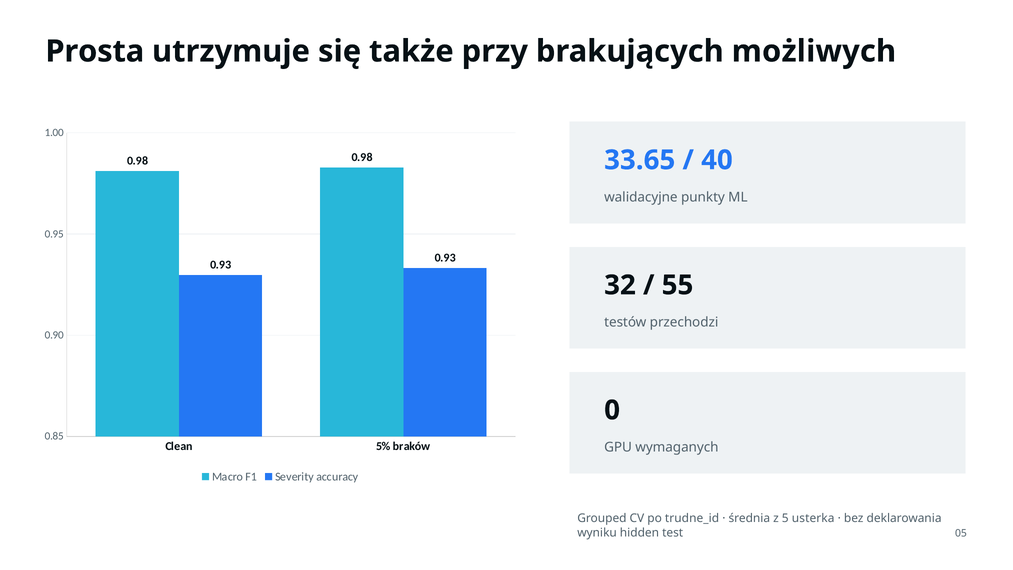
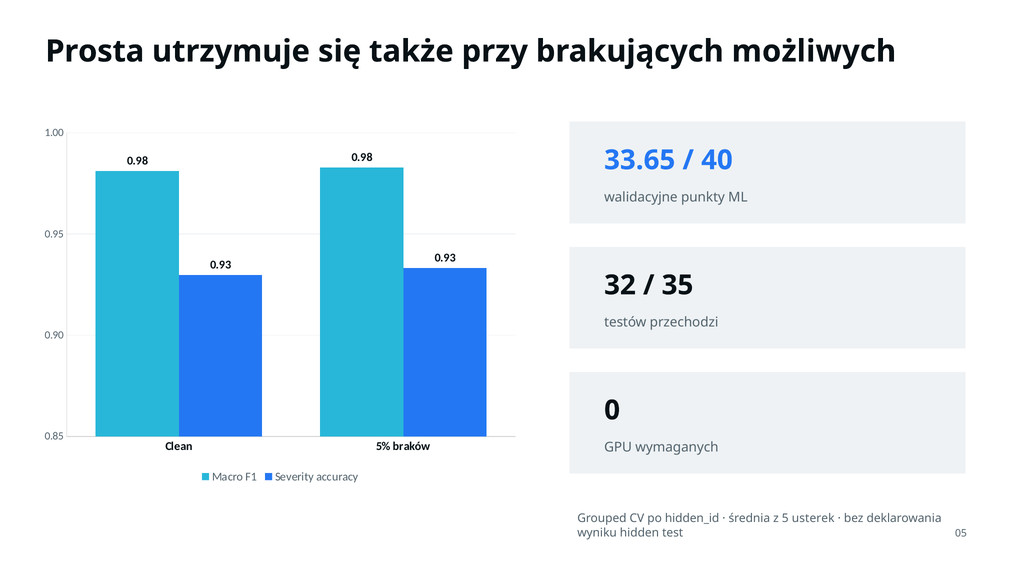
55: 55 -> 35 (677, 285)
trudne_id: trudne_id -> hidden_id (692, 518)
usterka: usterka -> usterek (813, 518)
